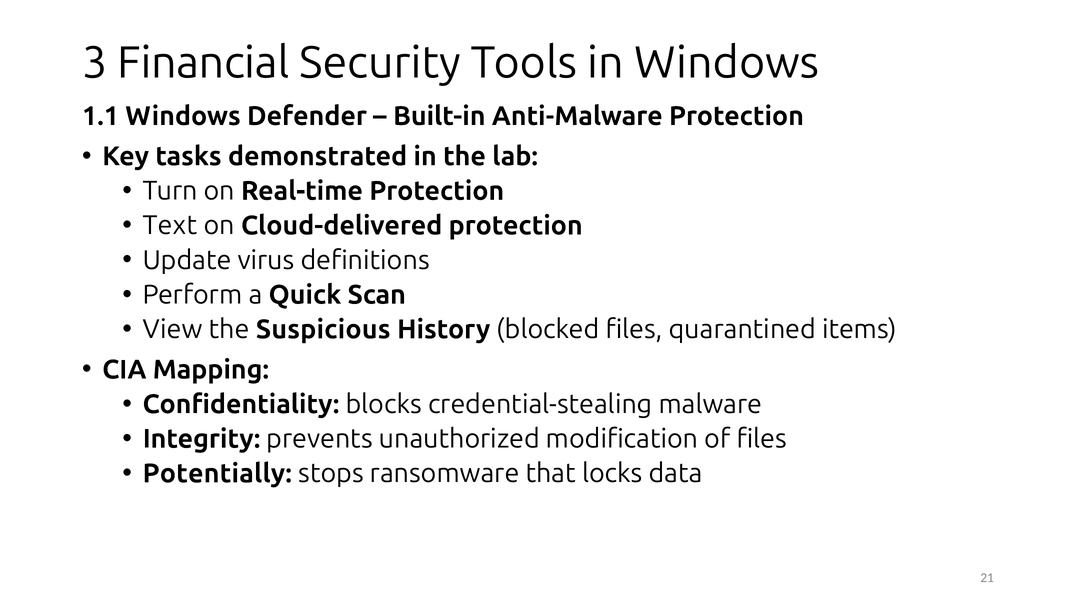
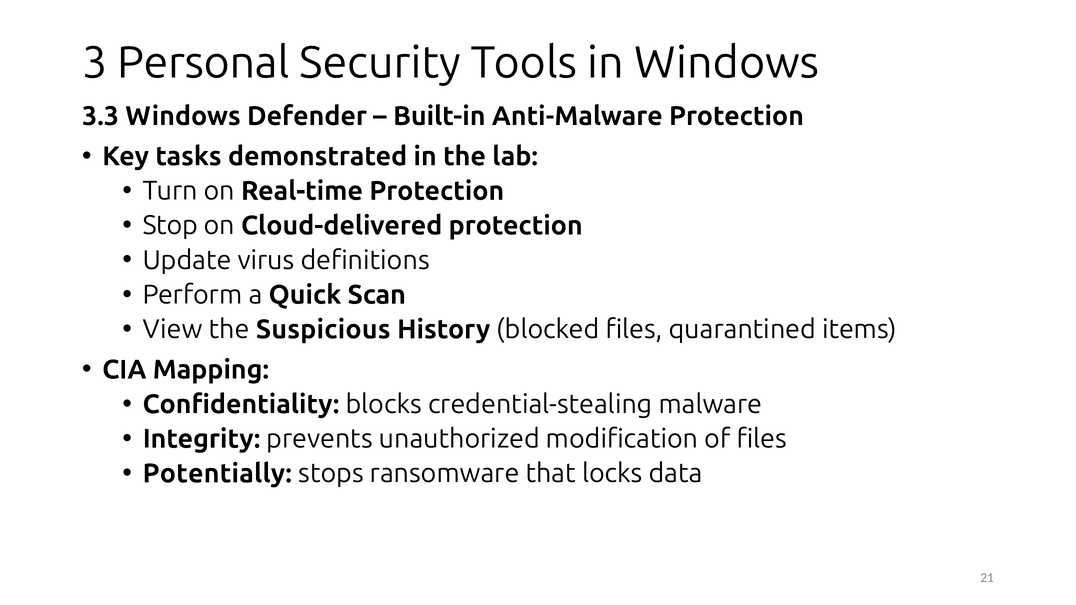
Financial: Financial -> Personal (203, 63)
1.1: 1.1 -> 3.3 (101, 116)
Text: Text -> Stop (170, 226)
